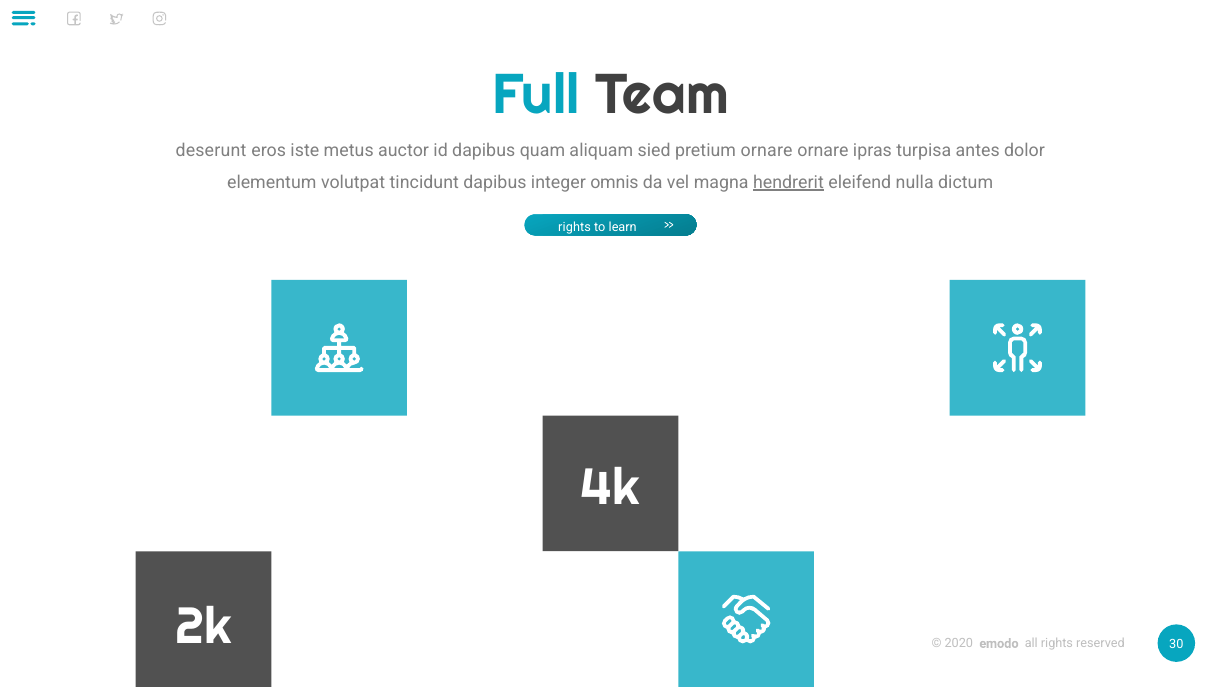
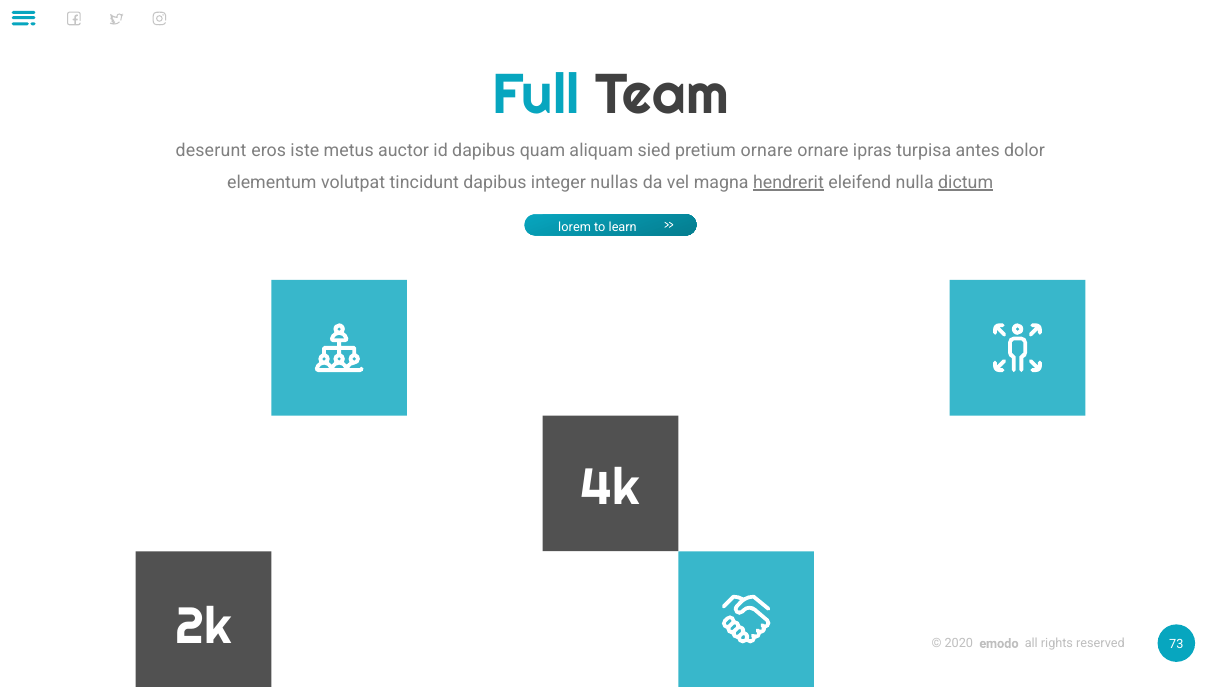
omnis: omnis -> nullas (614, 182)
dictum underline: none -> present (966, 182)
rights: rights -> lorem (575, 227)
30: 30 -> 73 (1176, 644)
